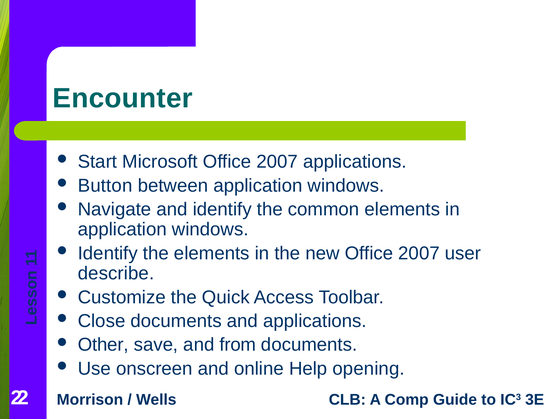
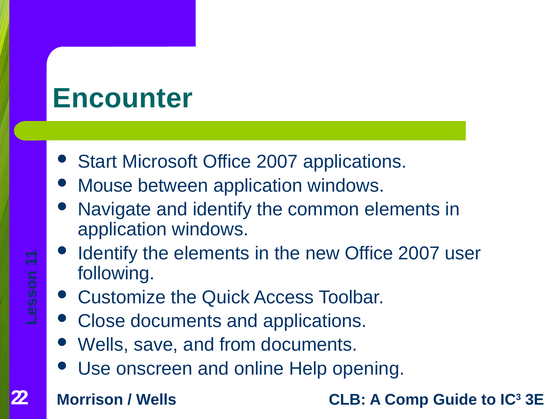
Button: Button -> Mouse (105, 186)
describe: describe -> following (116, 274)
Other: Other -> Wells (103, 345)
